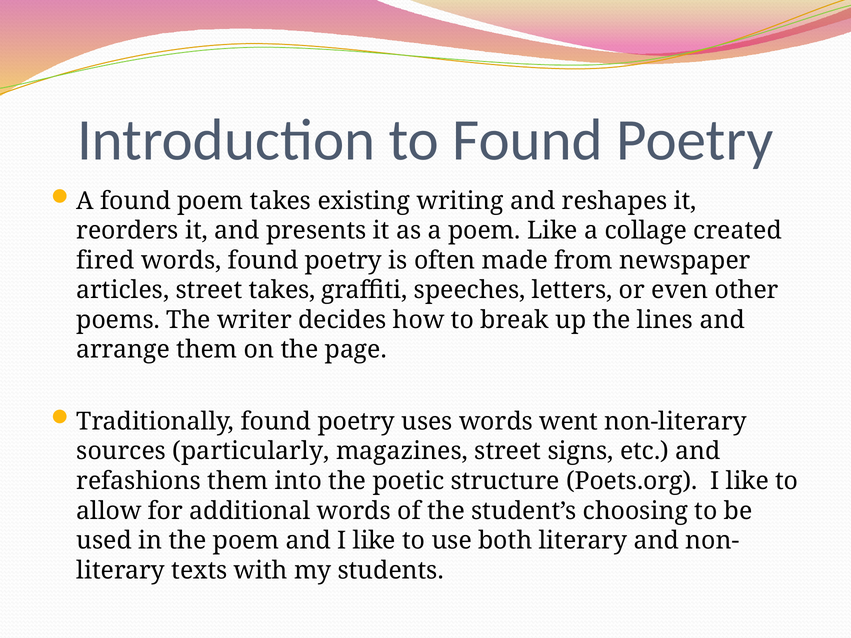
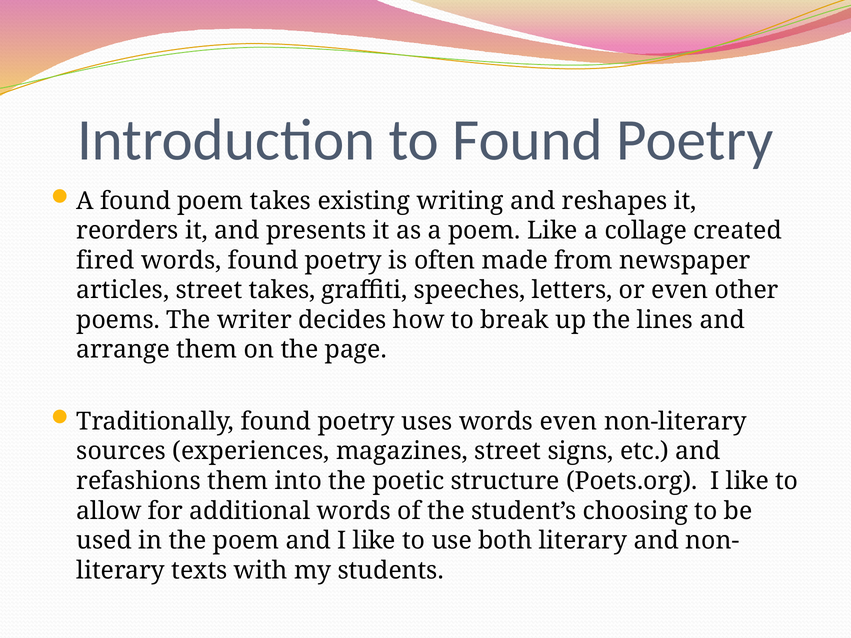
words went: went -> even (569, 422)
particularly: particularly -> experiences (251, 451)
